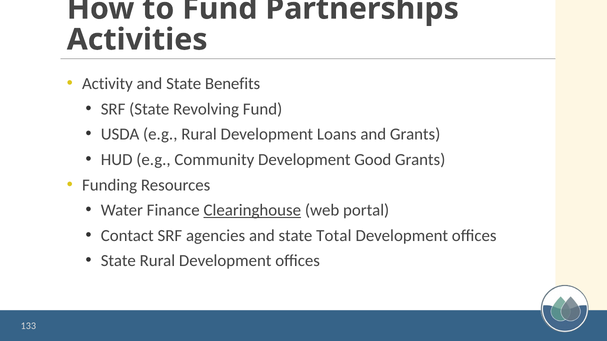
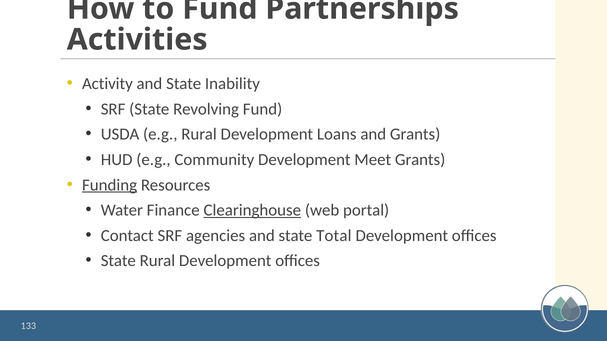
Benefits: Benefits -> Inability (232, 84)
Good: Good -> Meet (373, 160)
Funding underline: none -> present (110, 185)
